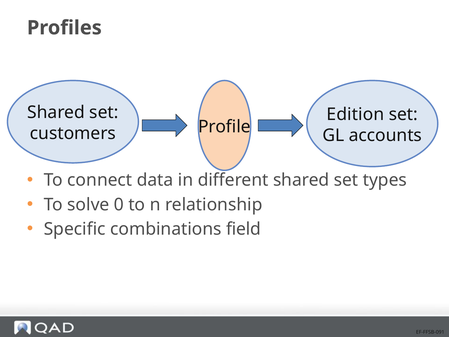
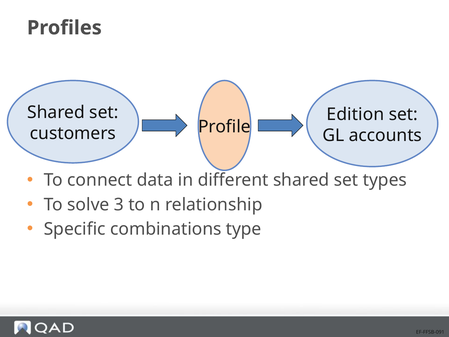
0: 0 -> 3 (119, 205)
field: field -> type (244, 229)
